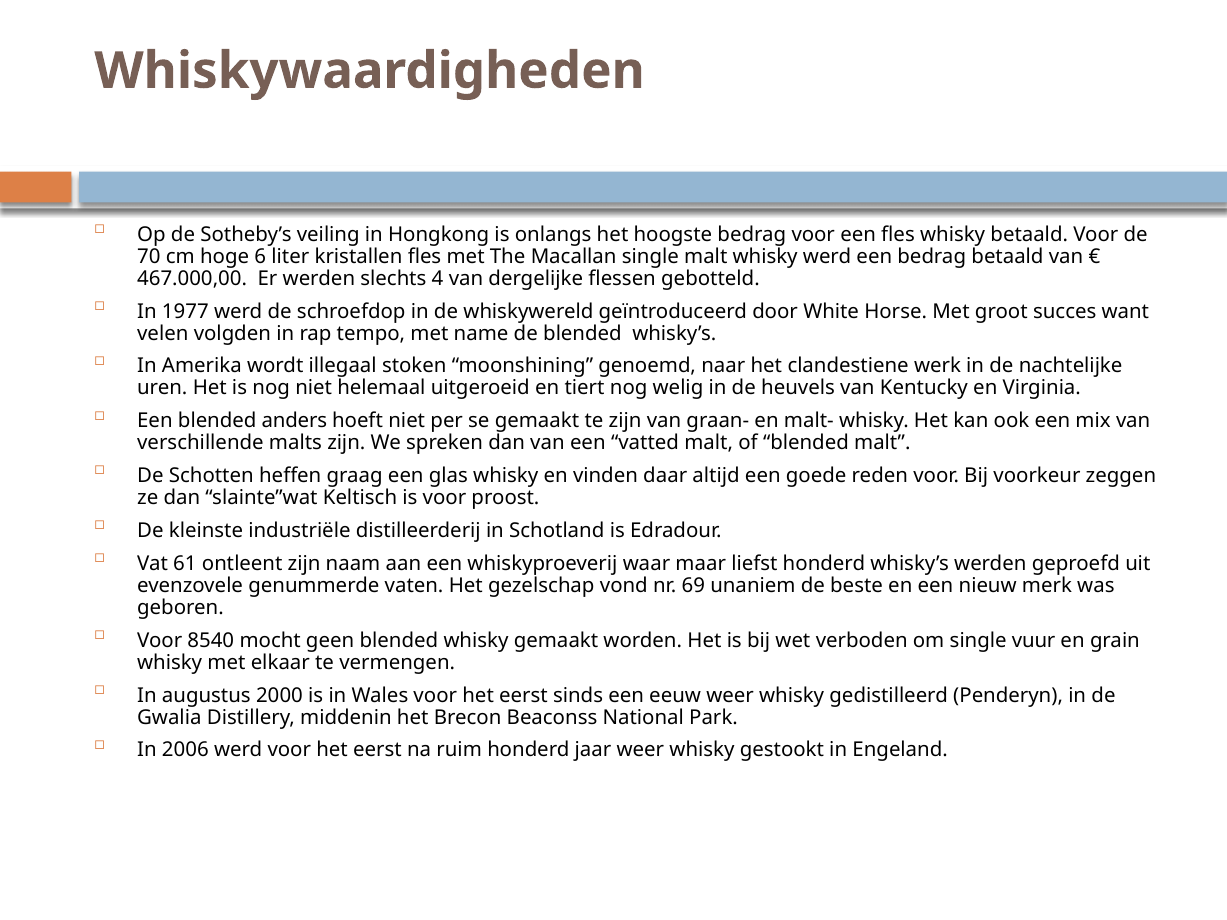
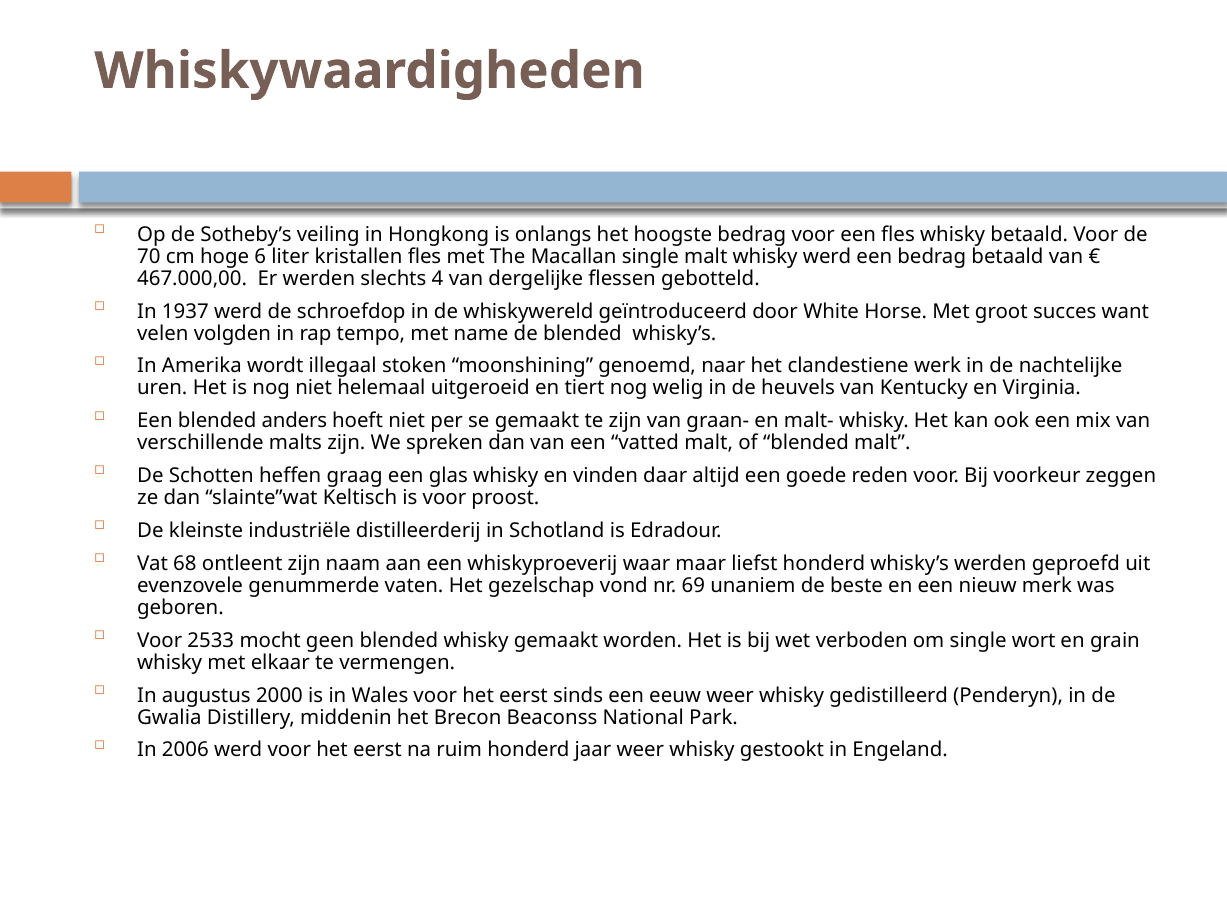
1977: 1977 -> 1937 (185, 311)
61: 61 -> 68 (185, 564)
8540: 8540 -> 2533 (211, 641)
vuur: vuur -> wort (1034, 641)
